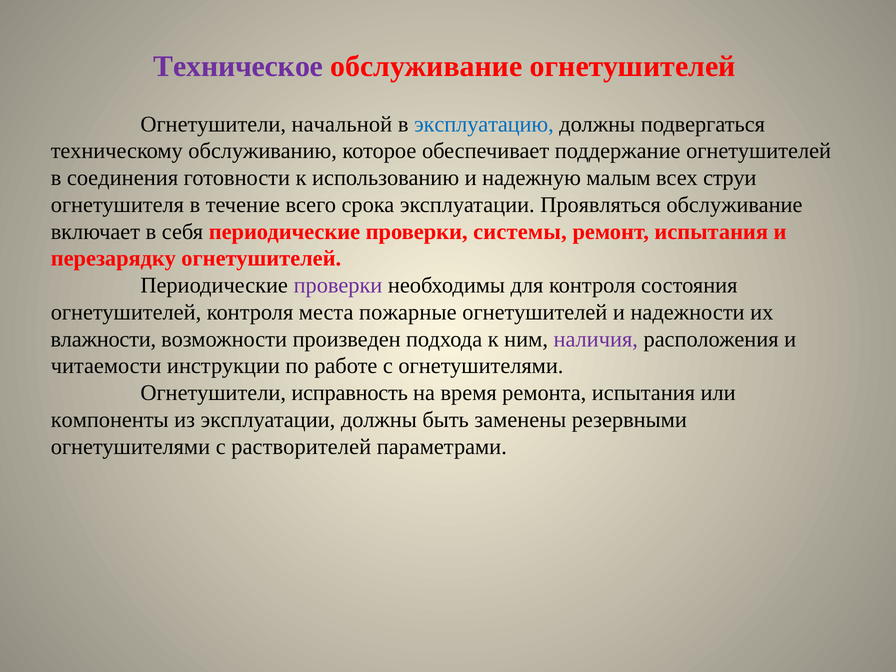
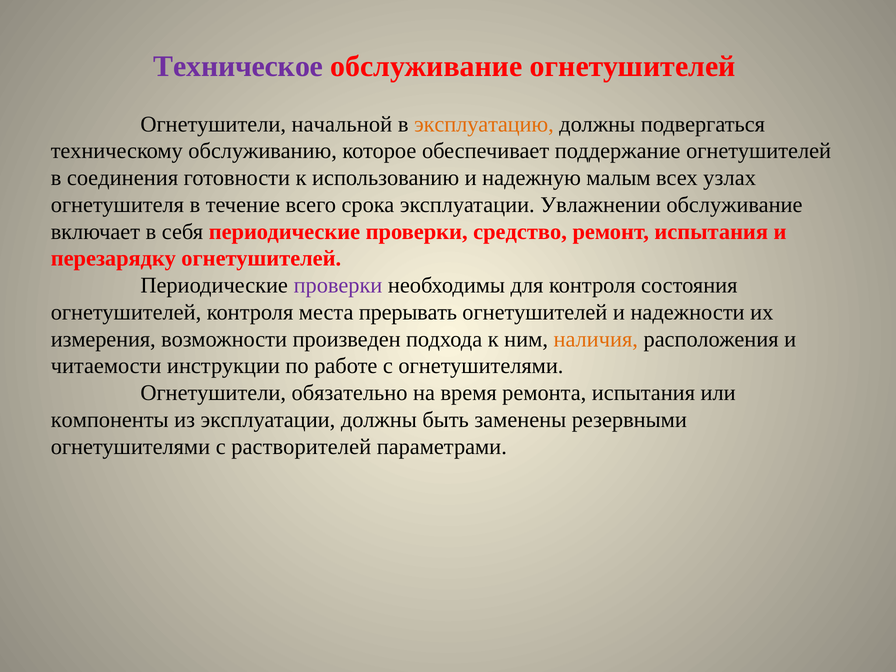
эксплуатацию colour: blue -> orange (484, 124)
струи: струи -> узлах (730, 178)
Проявляться: Проявляться -> Увлажнении (601, 205)
системы: системы -> средство (520, 232)
пожарные: пожарные -> прерывать (408, 312)
влажности: влажности -> измерения (103, 339)
наличия colour: purple -> orange (596, 339)
исправность: исправность -> обязательно (350, 393)
